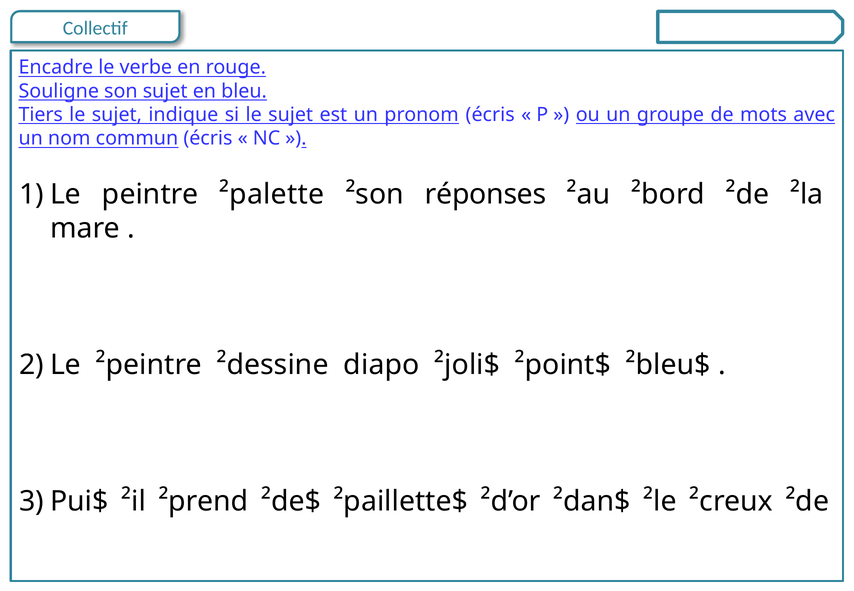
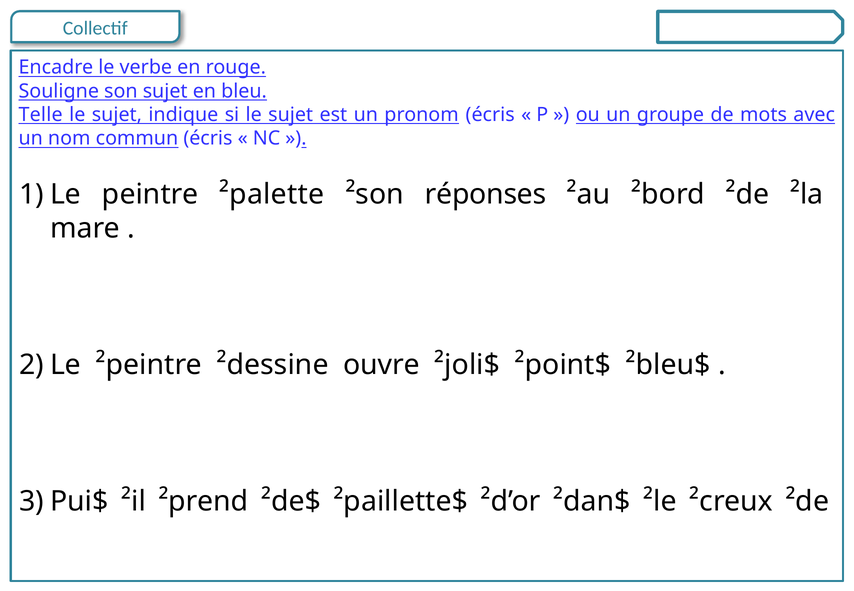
Tiers: Tiers -> Telle (41, 115)
diapo: diapo -> ouvre (382, 365)
